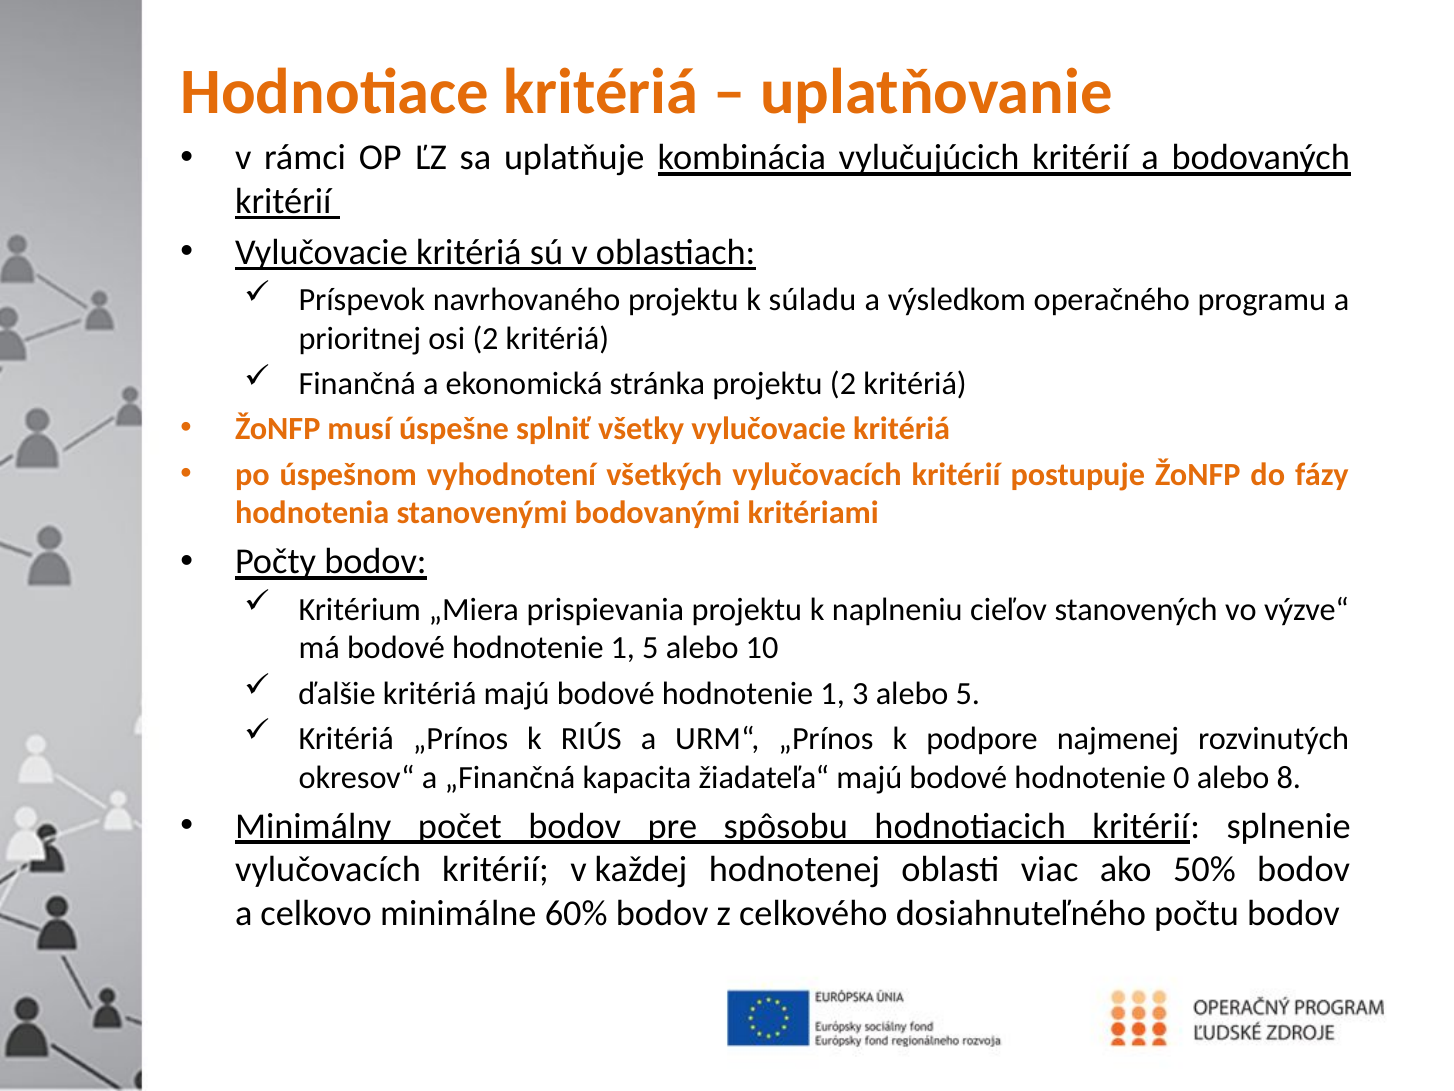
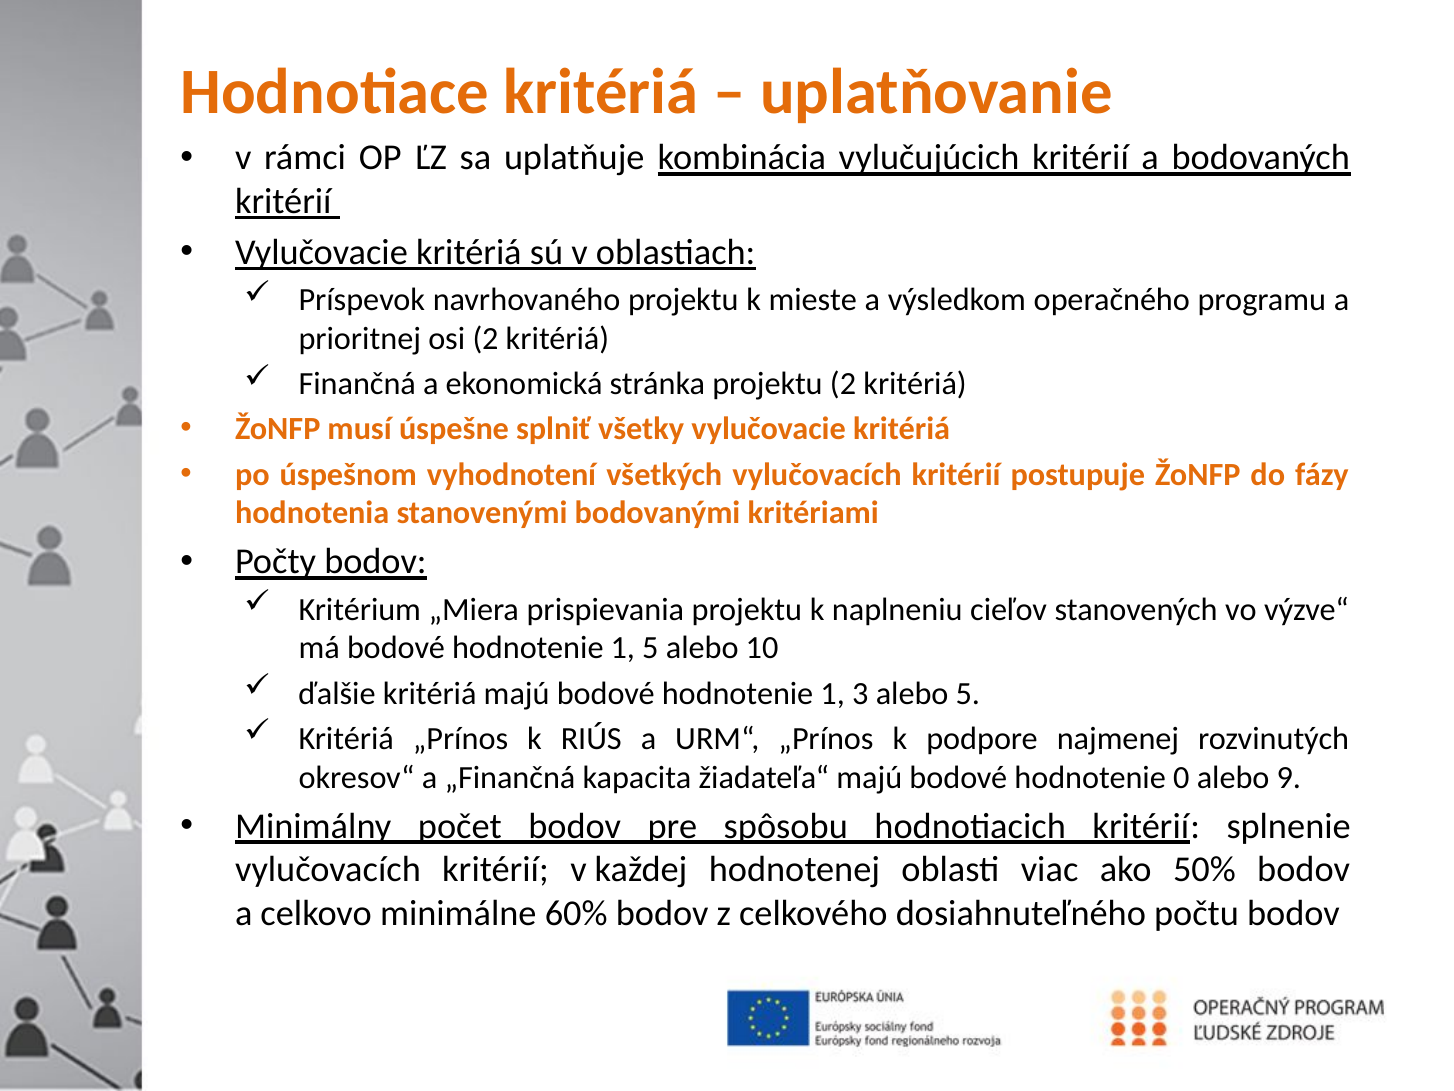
súladu: súladu -> mieste (813, 300)
8: 8 -> 9 (1289, 777)
